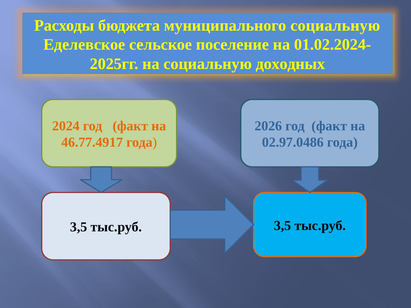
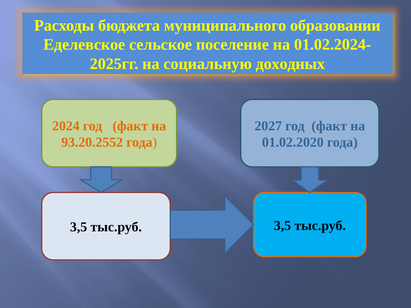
муниципального социальную: социальную -> образовании (335, 26)
2026: 2026 -> 2027 (268, 126)
46.77.4917: 46.77.4917 -> 93.20.2552 (92, 142)
02.97.0486: 02.97.0486 -> 01.02.2020 (293, 142)
